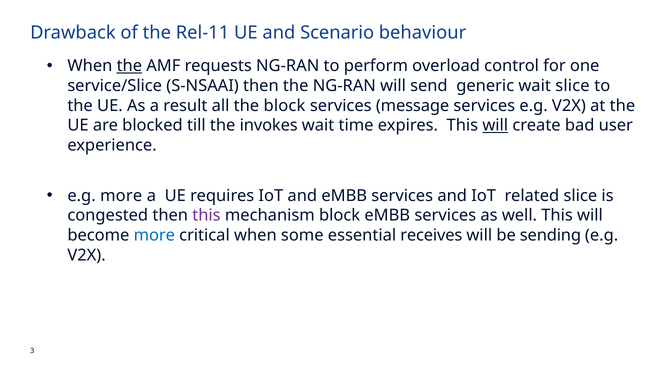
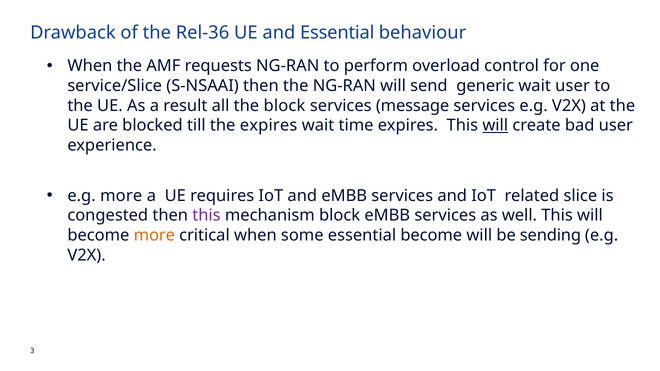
Rel-11: Rel-11 -> Rel-36 (203, 33)
and Scenario: Scenario -> Essential (337, 33)
the underline: present -> none (129, 66)
wait slice: slice -> user (573, 86)
the invokes: invokes -> expires (269, 125)
more colour: blue -> orange (154, 235)
essential receives: receives -> become (431, 235)
